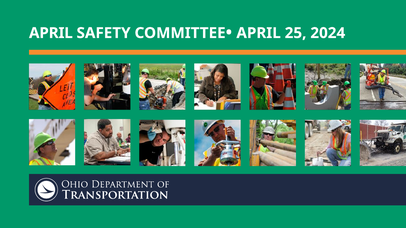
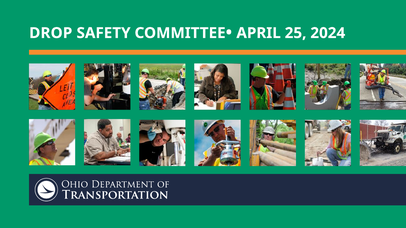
APRIL: APRIL -> DROP (51, 33)
